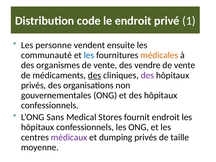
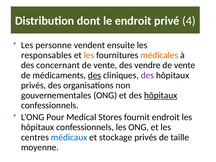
code: code -> dont (89, 21)
1: 1 -> 4 (189, 21)
communauté: communauté -> responsables (46, 55)
les colour: blue -> orange (89, 55)
organismes: organismes -> concernant (58, 65)
hôpitaux underline: none -> present (161, 95)
Sans: Sans -> Pour (55, 117)
médicaux colour: purple -> blue (69, 137)
dumping: dumping -> stockage (116, 137)
